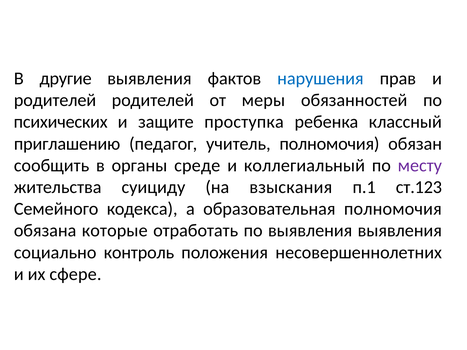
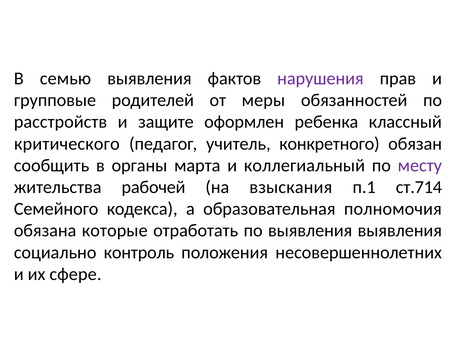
другие: другие -> семью (65, 79)
нарушения colour: blue -> purple (320, 79)
родителей: родителей -> групповые (55, 100)
психических: психических -> расстройств (61, 122)
проступка: проступка -> оформлен (244, 122)
приглашению: приглашению -> критического (67, 144)
учитель полномочия: полномочия -> конкретного (329, 144)
среде: среде -> марта (197, 166)
суициду: суициду -> рабочей (154, 187)
ст.123: ст.123 -> ст.714 (419, 187)
